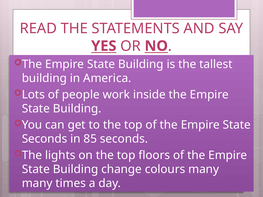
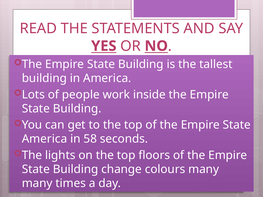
Seconds: Seconds -> America (44, 139)
85: 85 -> 58 (90, 139)
